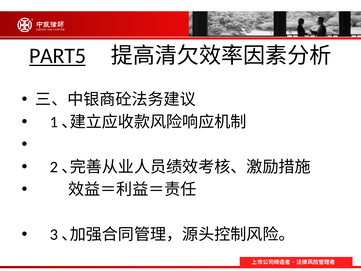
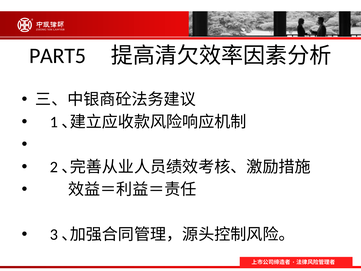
PART5 underline: present -> none (58, 56)
